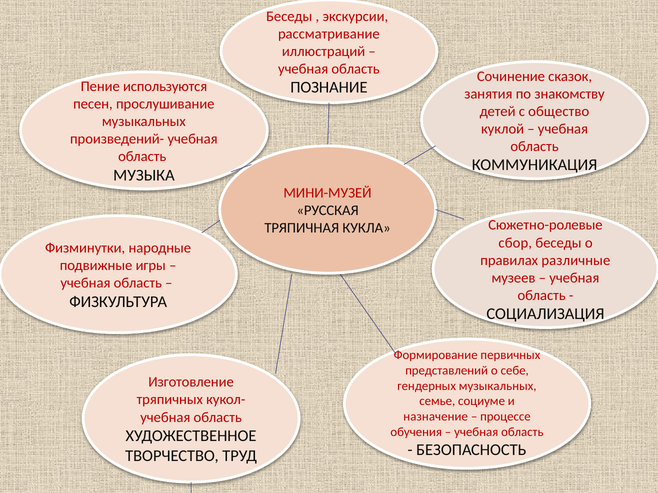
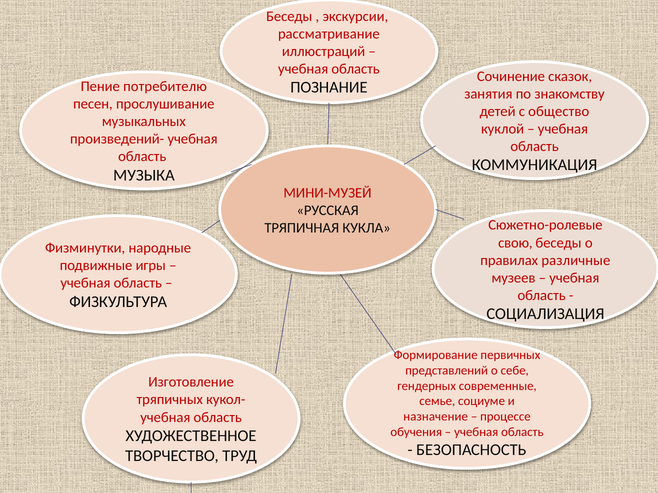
используются: используются -> потребителю (165, 87)
сбор: сбор -> свою (515, 243)
гендерных музыкальных: музыкальных -> современные (498, 386)
